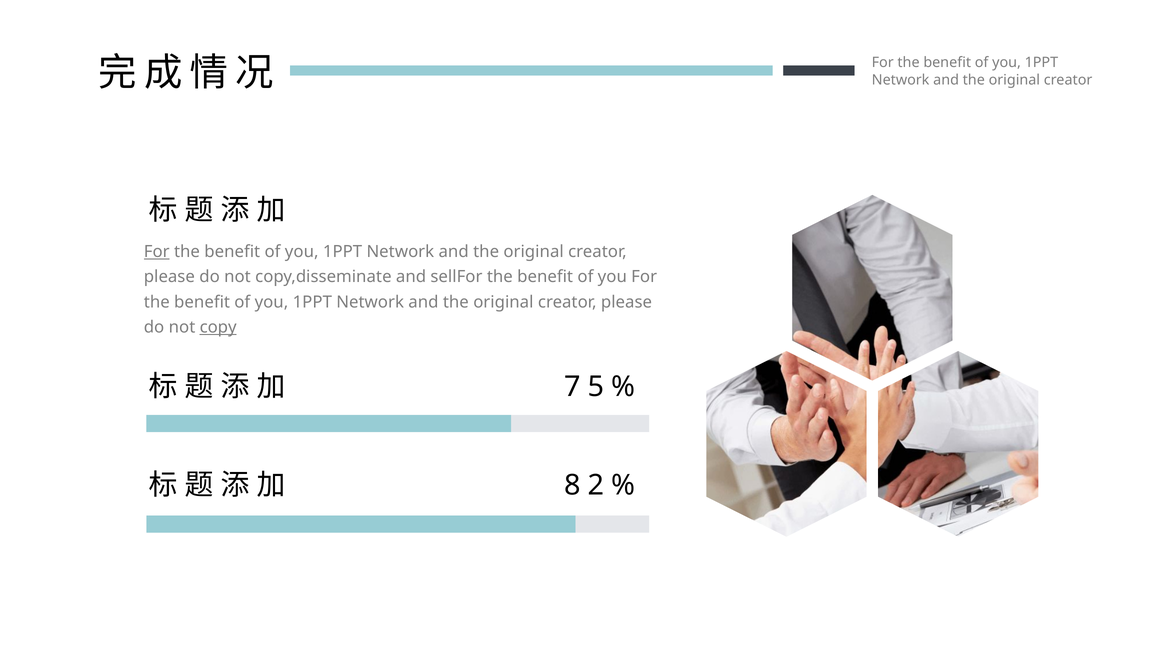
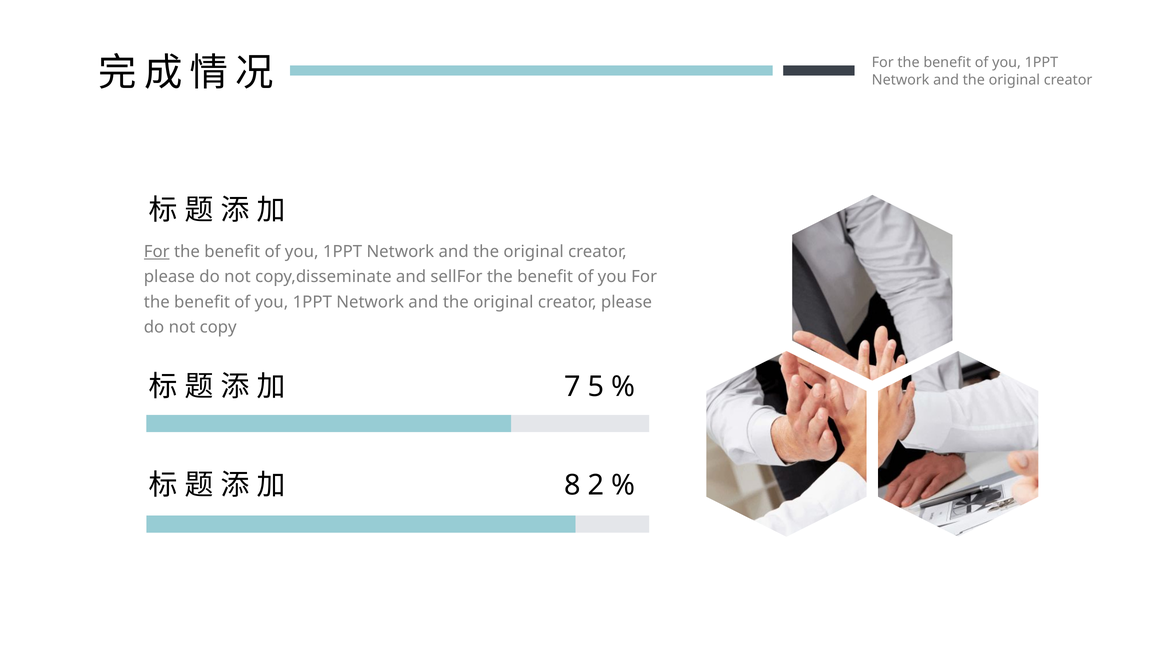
copy underline: present -> none (218, 327)
